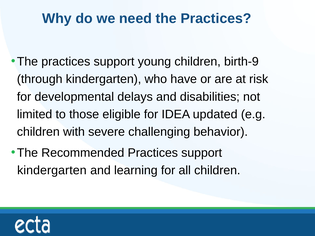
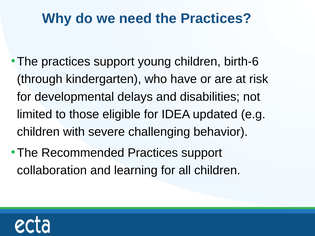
birth-9: birth-9 -> birth-6 (241, 62)
kindergarten: kindergarten -> collaboration (52, 171)
